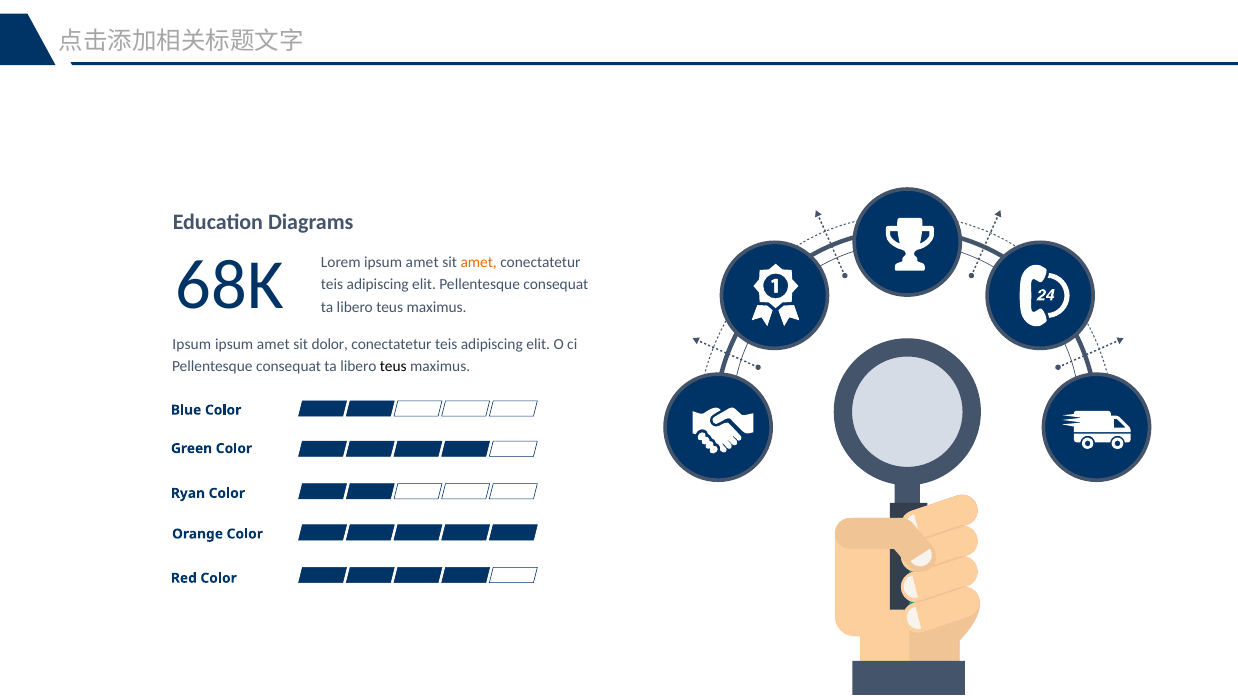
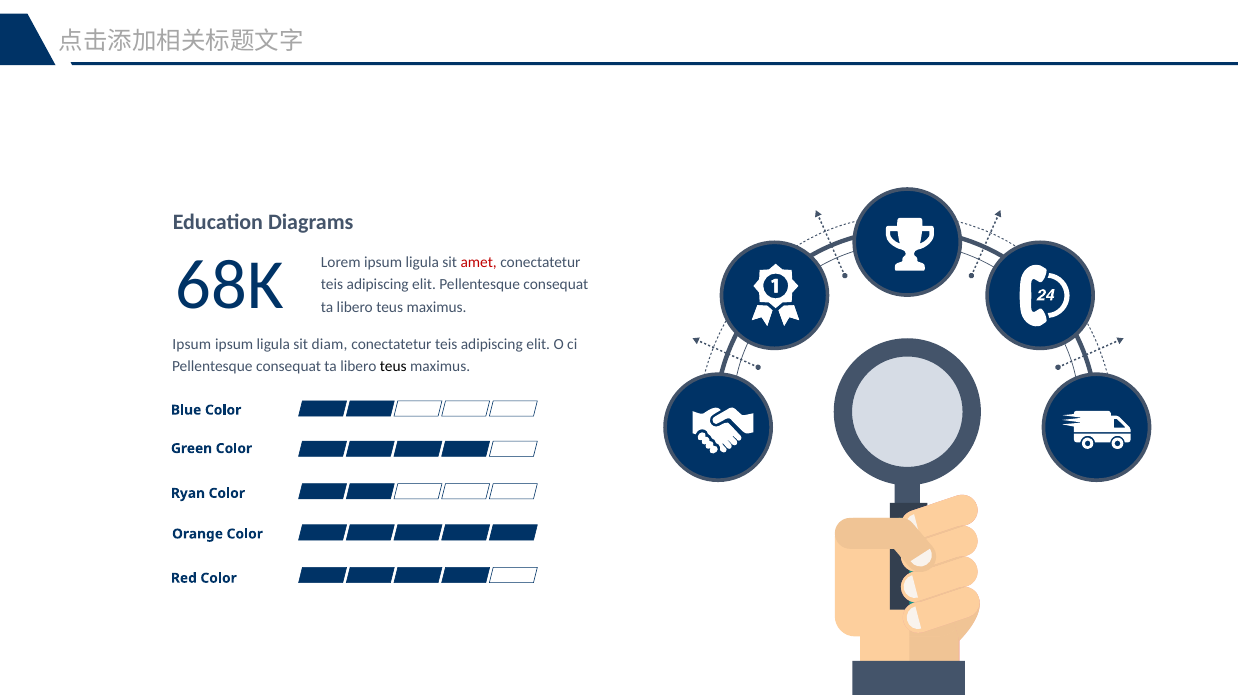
Lorem ipsum amet: amet -> ligula (422, 263)
amet colour: orange -> red (479, 263)
amet: amet -> ligula (273, 344)
dolor: dolor -> diam (330, 344)
